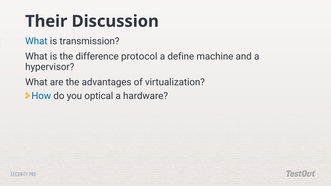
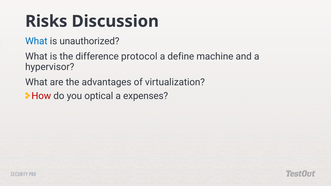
Their: Their -> Risks (46, 21)
transmission: transmission -> unauthorized (89, 41)
How colour: blue -> red (41, 96)
hardware: hardware -> expenses (146, 96)
